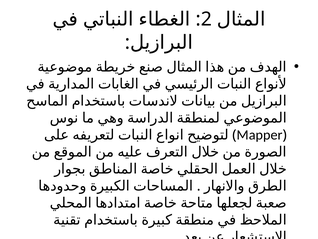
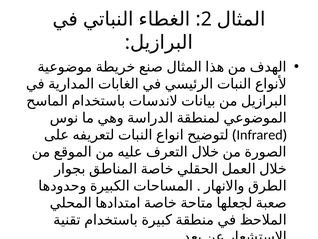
Mapper: Mapper -> Infrared (260, 135)
